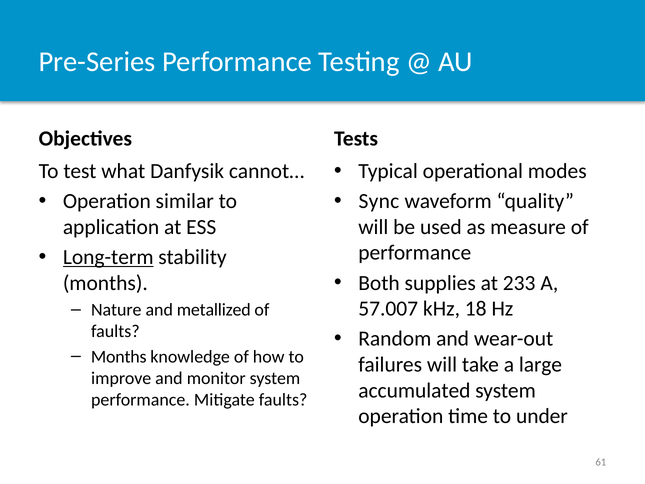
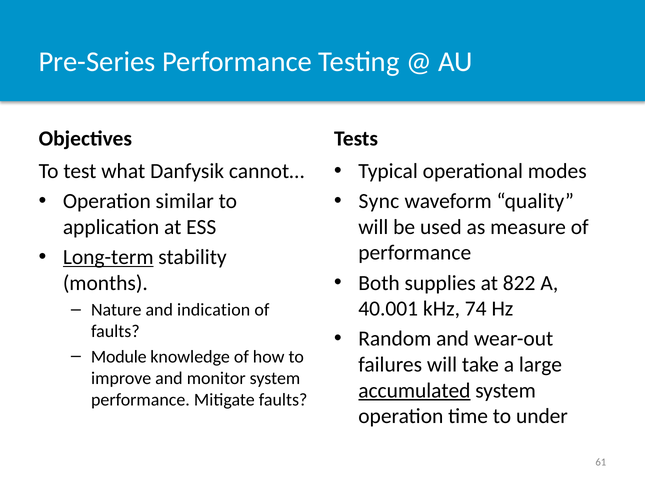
233: 233 -> 822 (519, 283)
57.007: 57.007 -> 40.001 (388, 309)
18: 18 -> 74 (476, 309)
metallized: metallized -> indication (214, 310)
Months: Months -> Module (119, 356)
accumulated underline: none -> present (414, 390)
